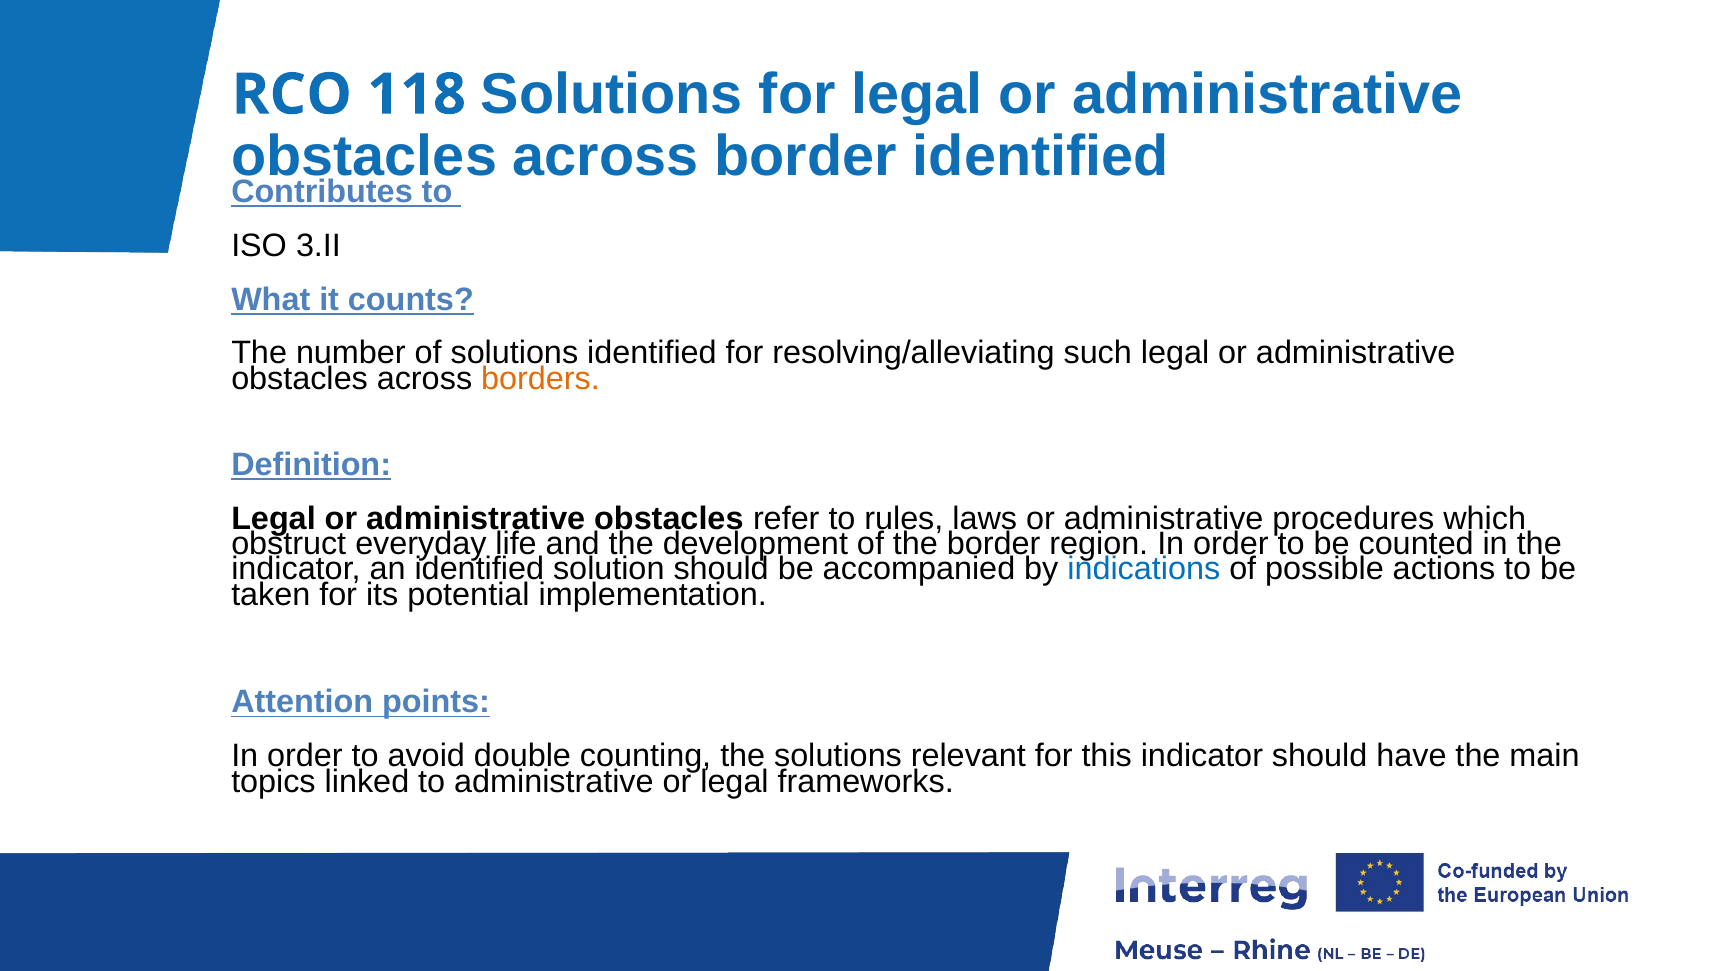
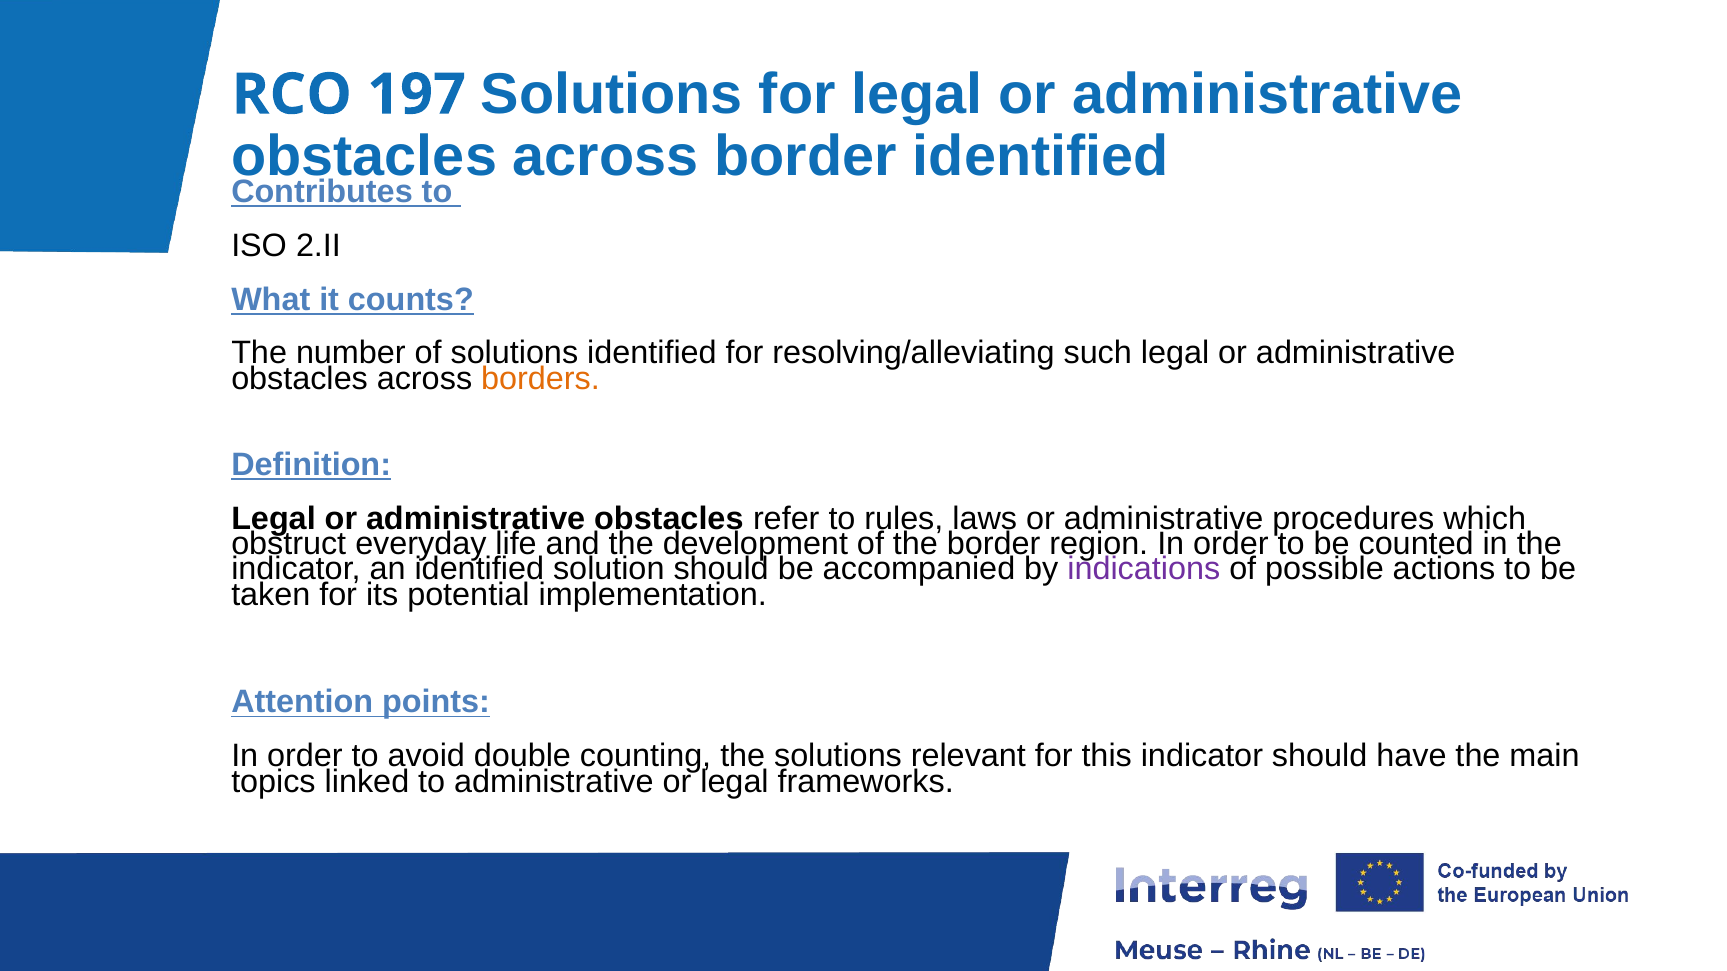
118: 118 -> 197 (417, 95)
3.II: 3.II -> 2.II (318, 245)
indications colour: blue -> purple (1144, 569)
